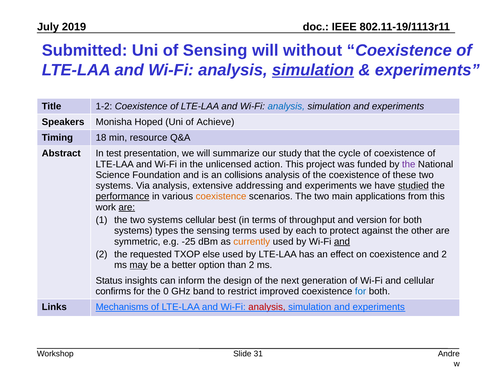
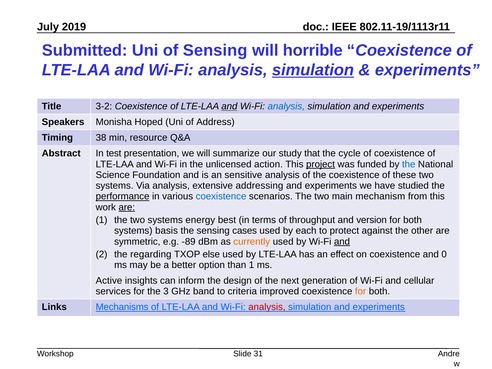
without: without -> horrible (313, 50)
1-2: 1-2 -> 3-2 (104, 106)
and underline: none -> present (229, 106)
Achieve: Achieve -> Address (216, 122)
18: 18 -> 38 (101, 138)
project underline: none -> present (321, 164)
the colour: purple -> blue (409, 164)
collisions: collisions -> sensitive (243, 175)
studied underline: present -> none (413, 186)
coexistence colour: orange -> blue (221, 196)
applications: applications -> mechanism (380, 196)
systems cellular: cellular -> energy (200, 220)
types: types -> basis (167, 231)
sensing terms: terms -> cases (245, 231)
-25: -25 -> -89 (189, 242)
requested: requested -> regarding (151, 254)
coexistence and 2: 2 -> 0 (444, 254)
may underline: present -> none (139, 265)
than 2: 2 -> 1 (252, 265)
Status: Status -> Active (109, 281)
confirms: confirms -> services (113, 291)
0: 0 -> 3 (166, 291)
restrict: restrict -> criteria (242, 291)
for colour: blue -> orange (361, 291)
